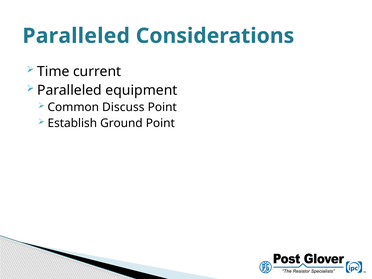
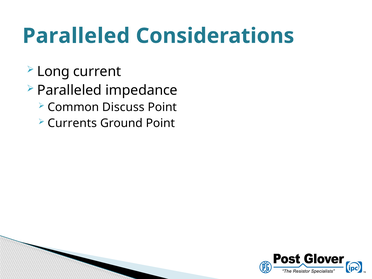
Time: Time -> Long (53, 71)
equipment: equipment -> impedance (142, 90)
Establish: Establish -> Currents (72, 123)
